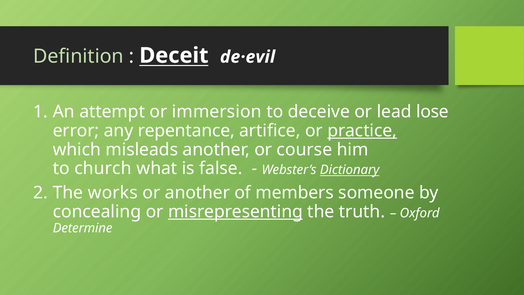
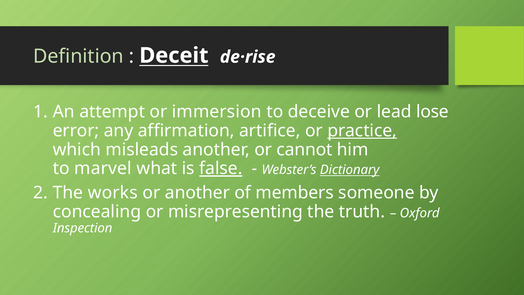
de·evil: de·evil -> de·rise (248, 57)
repentance: repentance -> affirmation (186, 131)
course: course -> cannot (305, 149)
church: church -> marvel (103, 168)
false underline: none -> present (221, 168)
misrepresenting underline: present -> none (235, 212)
Determine: Determine -> Inspection (83, 228)
